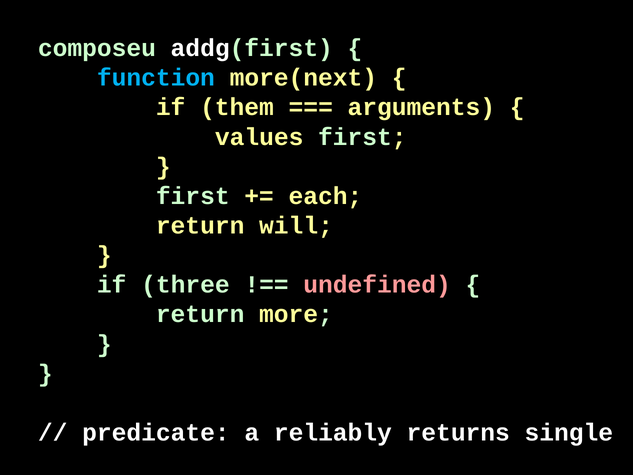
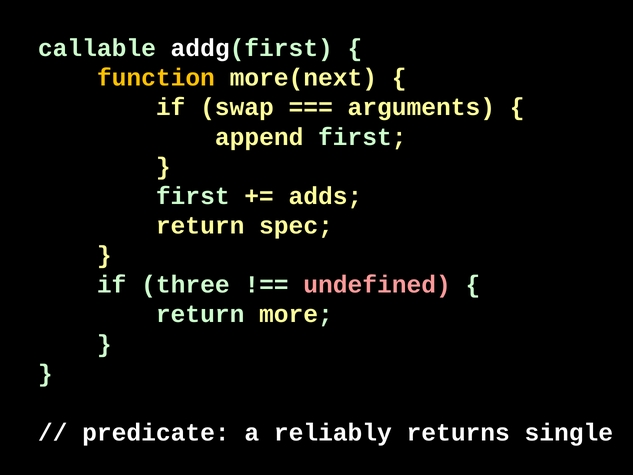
composeu: composeu -> callable (97, 48)
function colour: light blue -> yellow (156, 78)
them: them -> swap (237, 107)
values: values -> append (259, 137)
each: each -> adds (325, 196)
will: will -> spec (296, 225)
